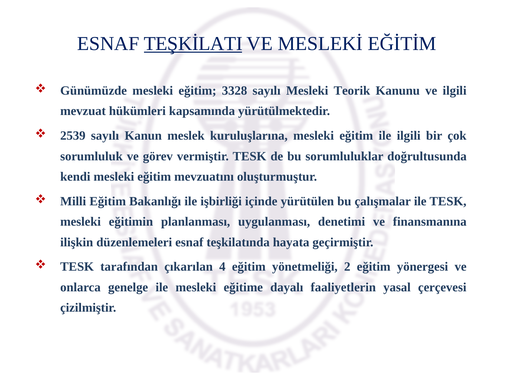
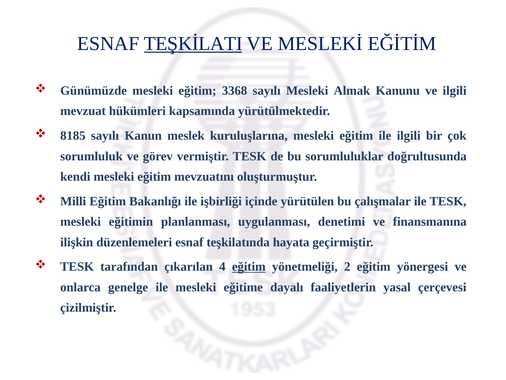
3328: 3328 -> 3368 (235, 90)
Teorik: Teorik -> Almak (352, 90)
2539: 2539 -> 8185 (73, 135)
eğitim underline: none -> present (249, 266)
